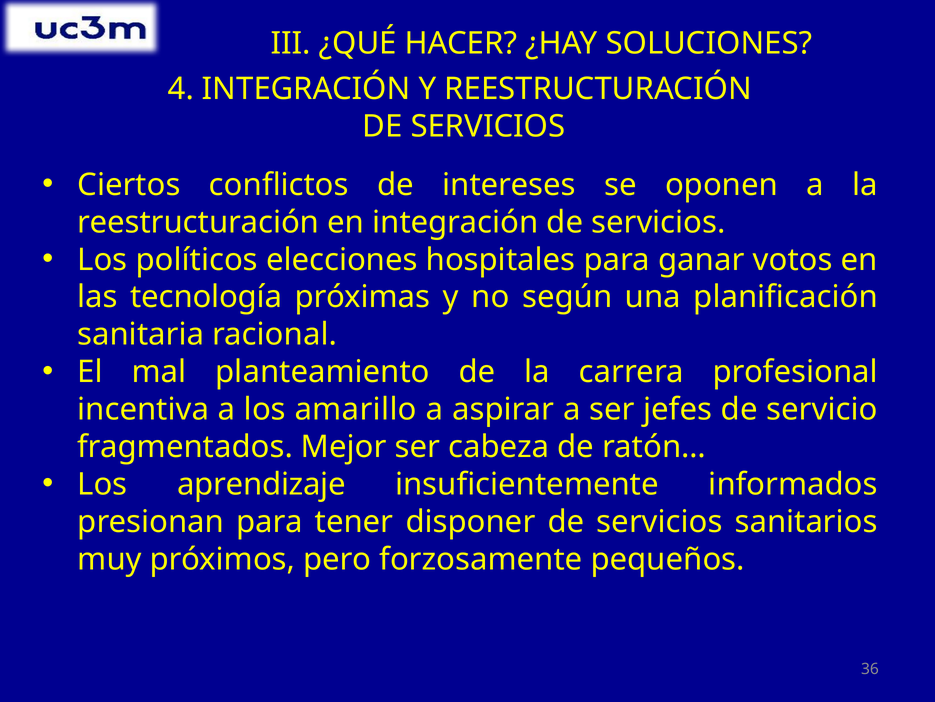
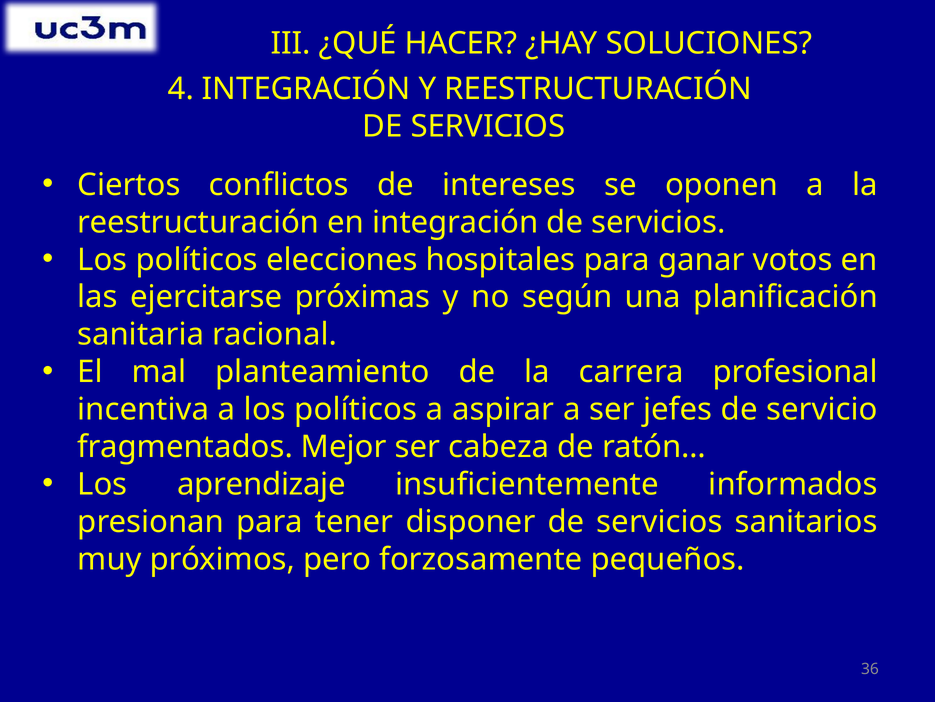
tecnología: tecnología -> ejercitarse (206, 297)
a los amarillo: amarillo -> políticos (356, 409)
